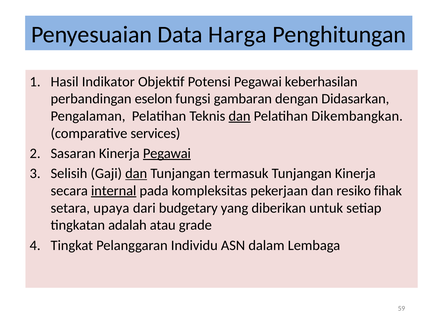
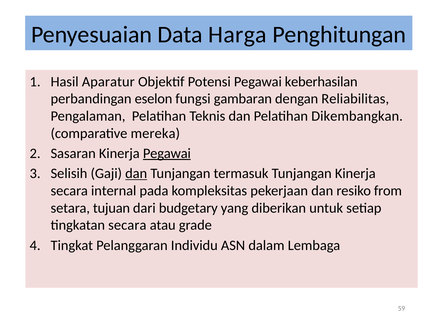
Indikator: Indikator -> Aparatur (108, 82)
Didasarkan: Didasarkan -> Reliabilitas (355, 99)
dan underline: present -> none (240, 116)
services: services -> mereka (155, 133)
internal underline: present -> none (114, 191)
fihak: fihak -> from (388, 191)
upaya: upaya -> tujuan (112, 208)
tingkatan adalah: adalah -> secara (127, 225)
